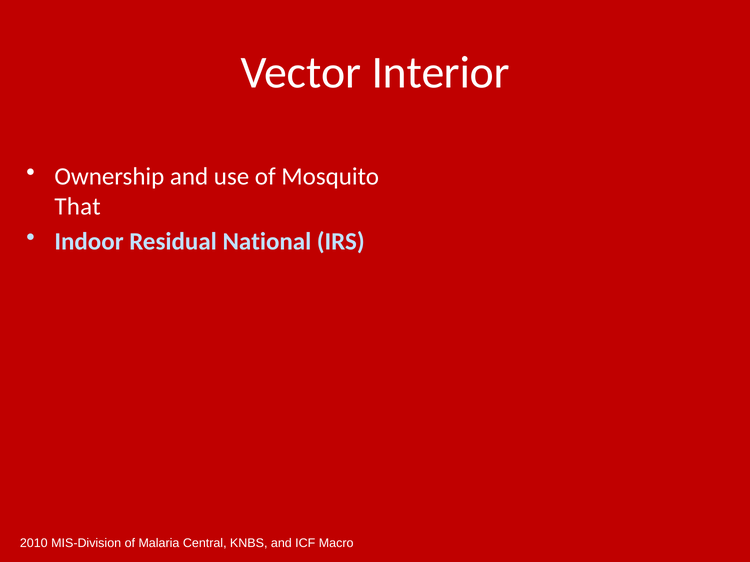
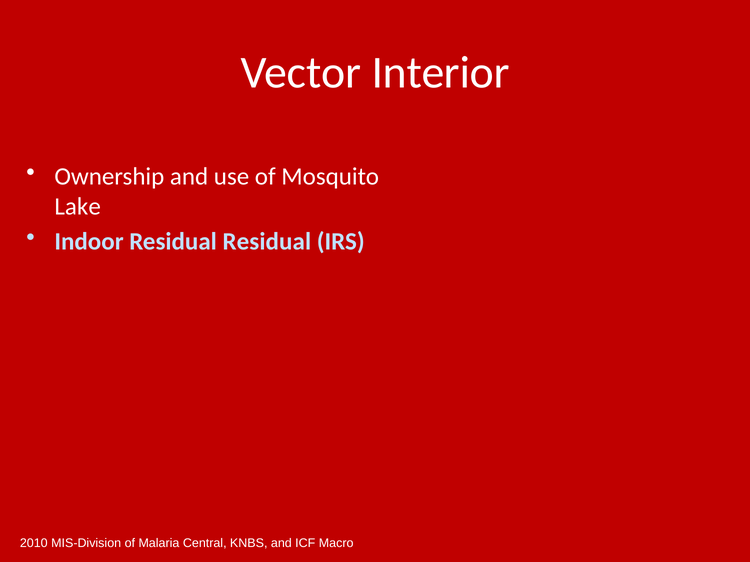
That: That -> Lake (78, 207)
Residual National: National -> Residual (267, 242)
